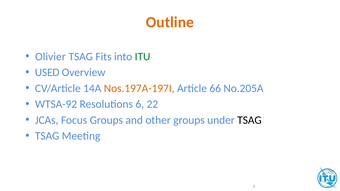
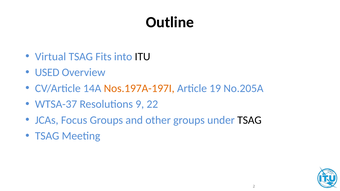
Outline colour: orange -> black (170, 22)
Olivier: Olivier -> Virtual (51, 57)
ITU colour: green -> black (143, 57)
66: 66 -> 19 (215, 88)
WTSA-92: WTSA-92 -> WTSA-37 (56, 104)
6: 6 -> 9 (140, 104)
